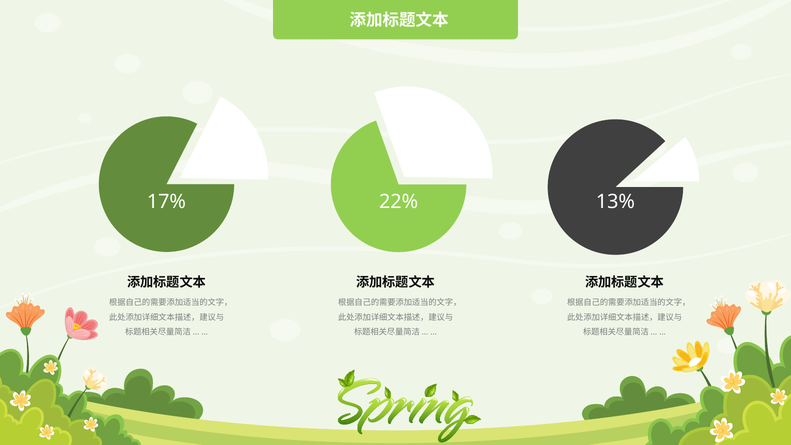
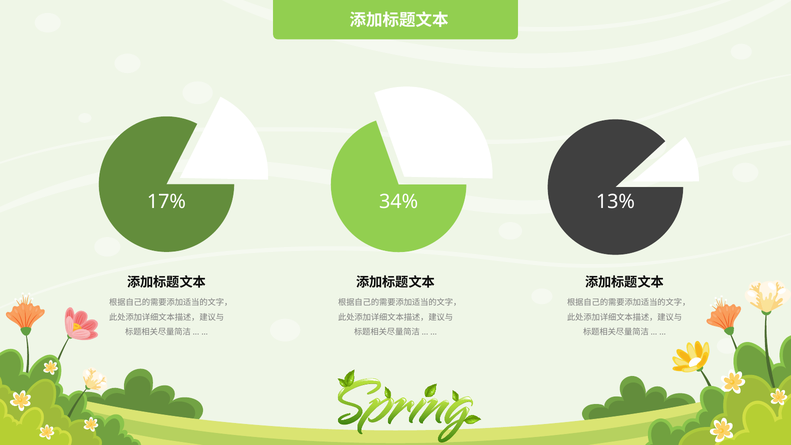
22%: 22% -> 34% (399, 202)
